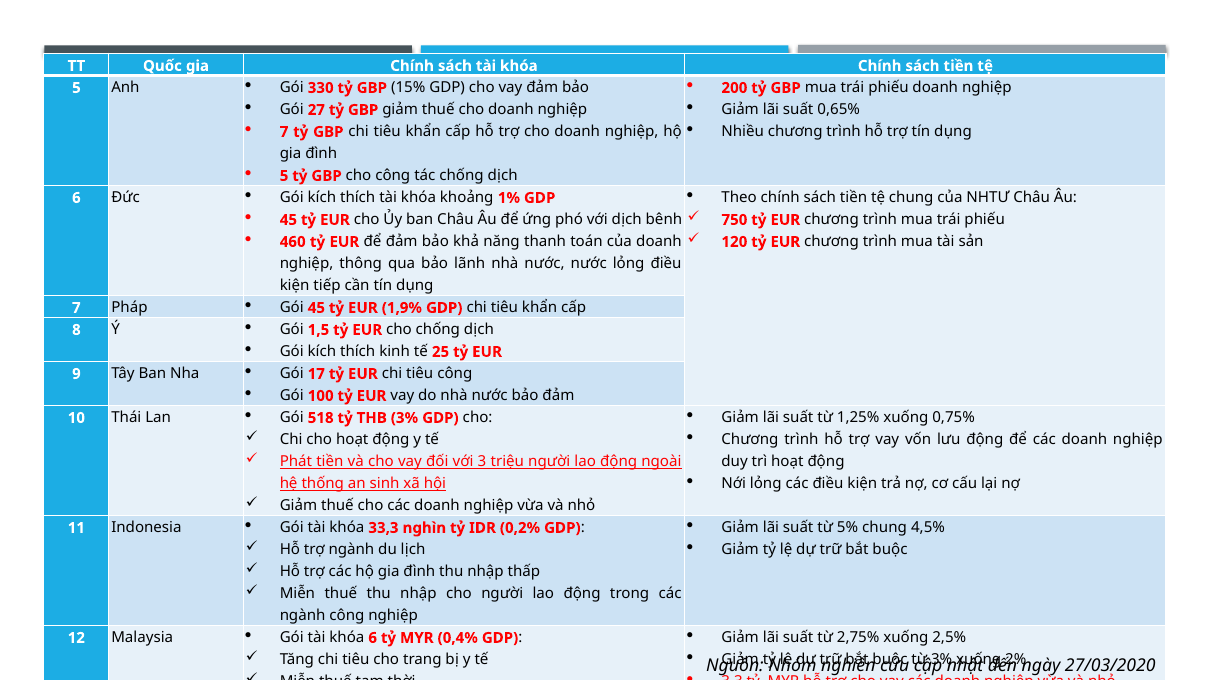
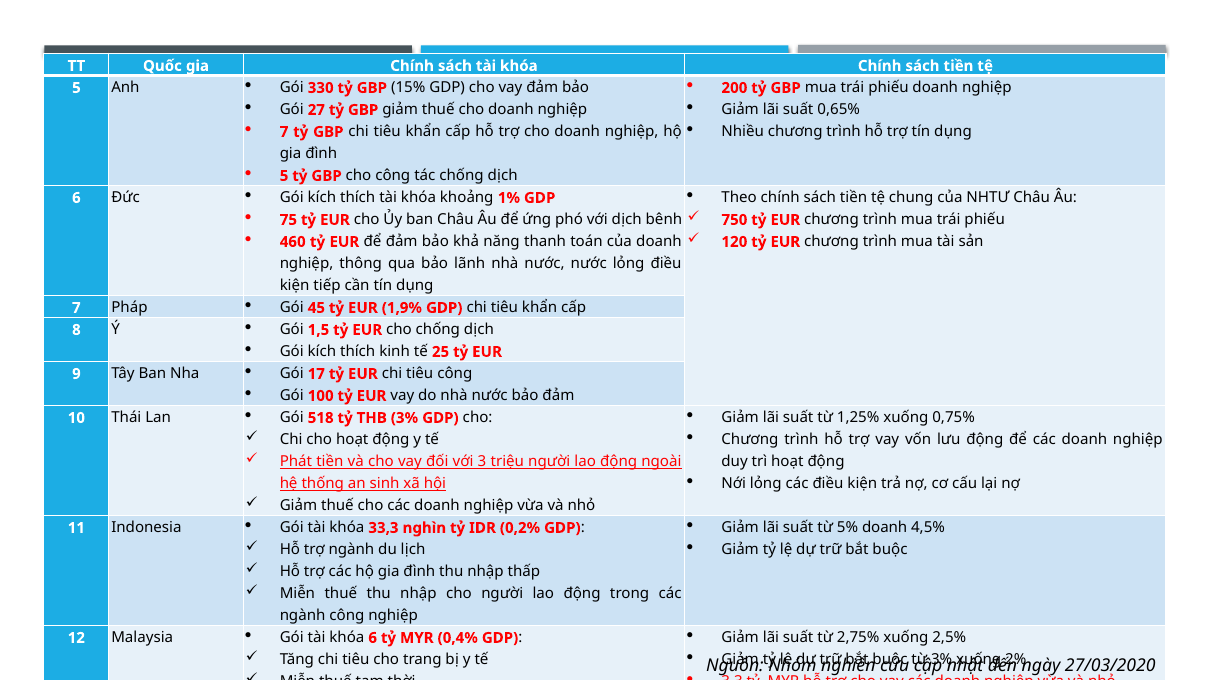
45: 45 -> 75 (288, 220)
5% chung: chung -> doanh (885, 528)
